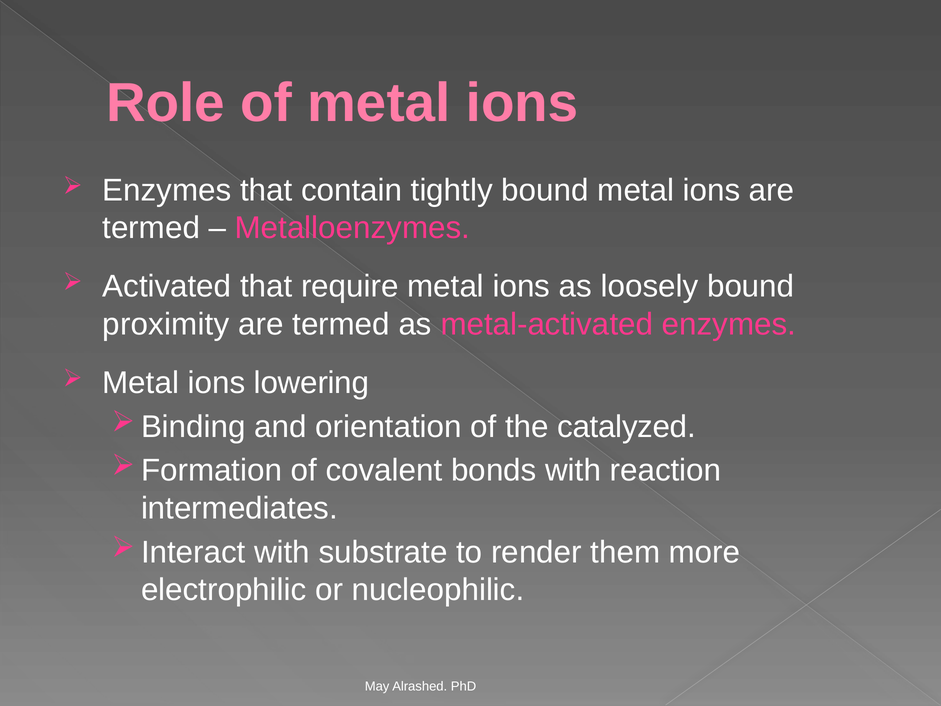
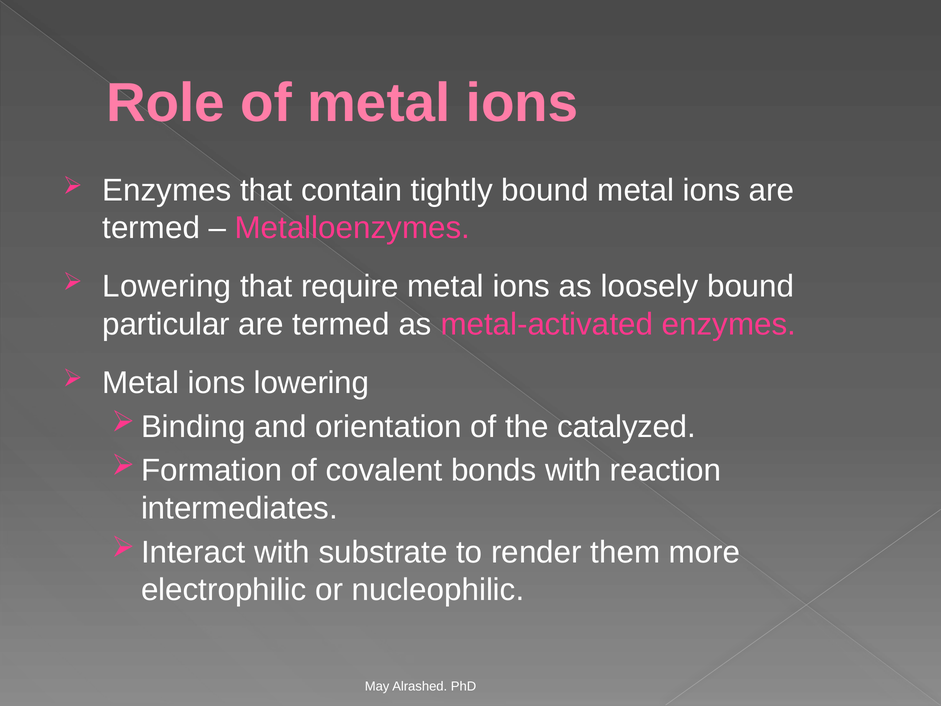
Activated: Activated -> Lowering (167, 286)
proximity: proximity -> particular (166, 324)
